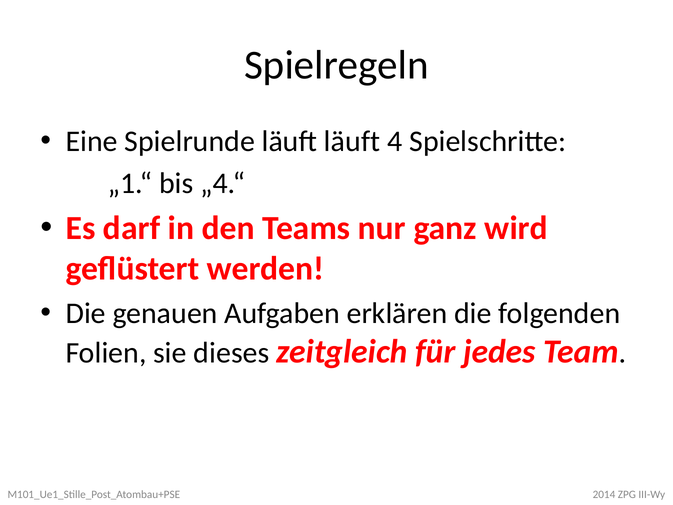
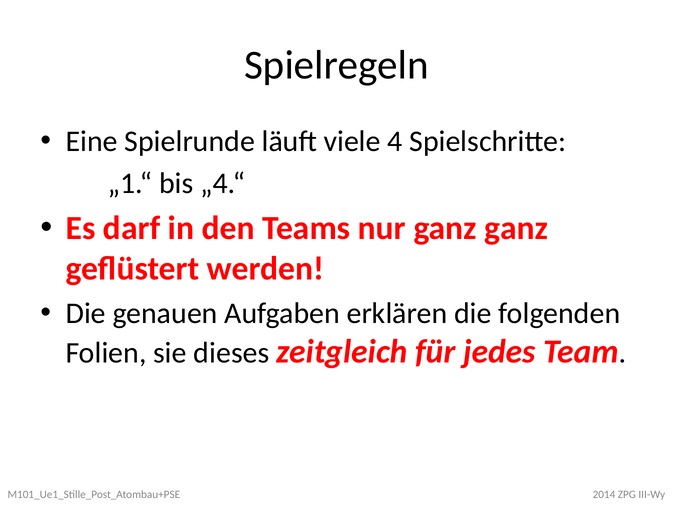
läuft läuft: läuft -> viele (352, 141)
ganz wird: wird -> ganz (516, 228)
